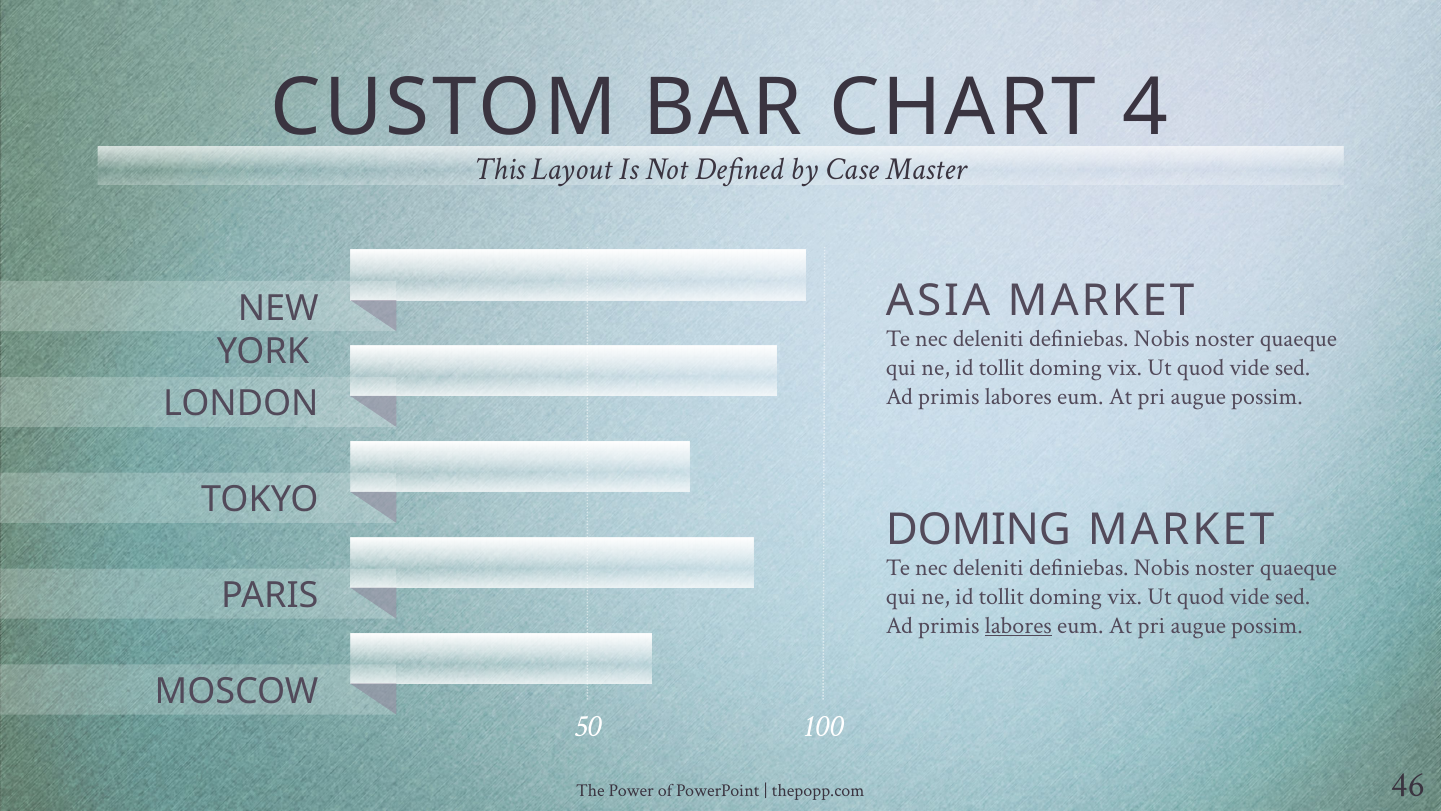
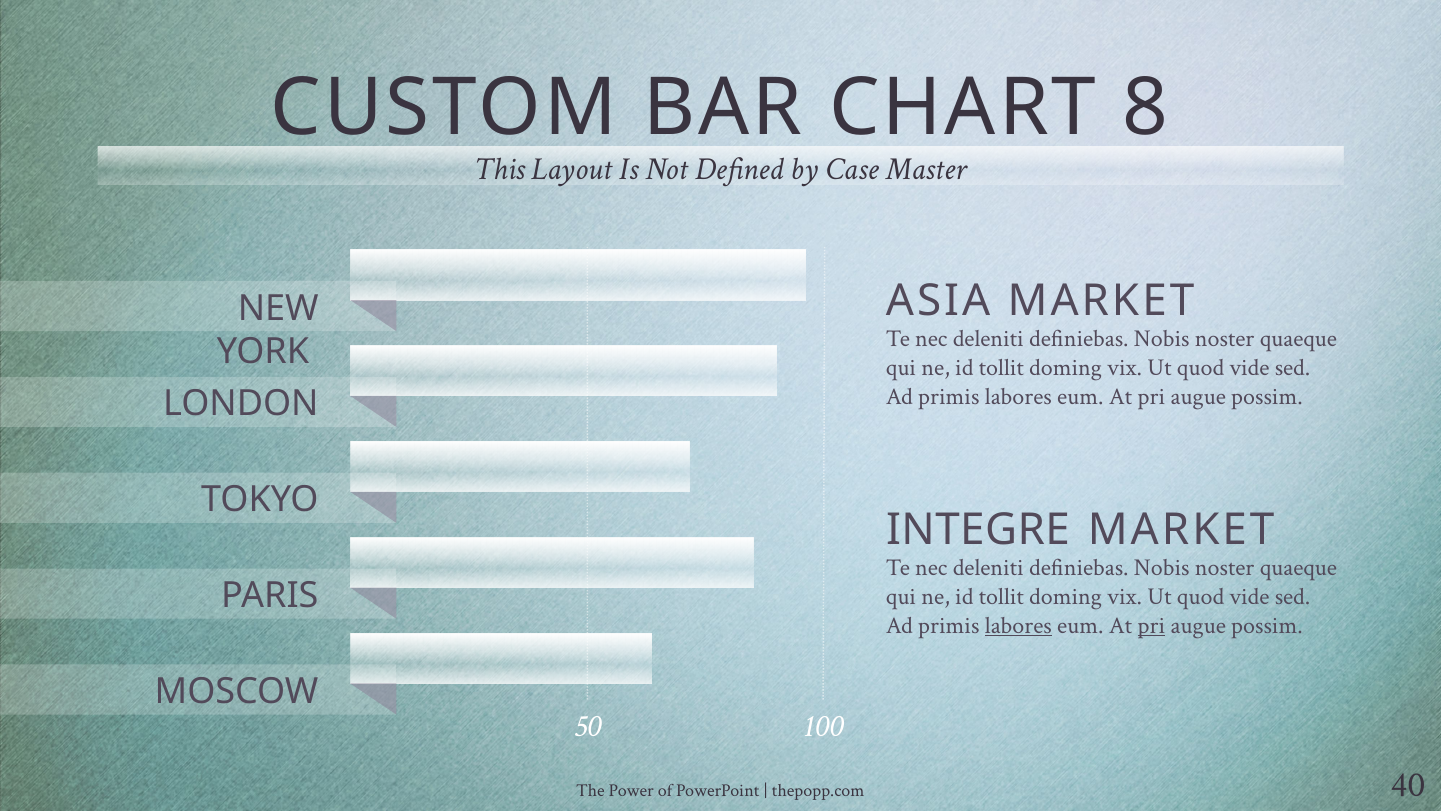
4: 4 -> 8 (1146, 108)
DOMING: DOMING -> INTEGRE (978, 530)
pri underline: none -> present (1151, 625)
46: 46 -> 40 (1408, 784)
